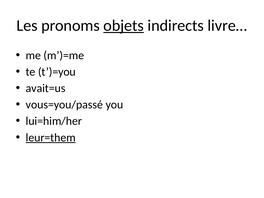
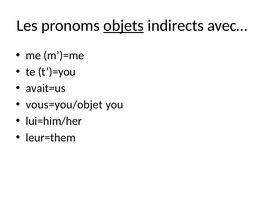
livre…: livre… -> avec… (227, 26)
vous=you/passé: vous=you/passé -> vous=you/objet (64, 105)
leur=them underline: present -> none (51, 138)
